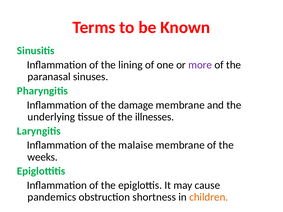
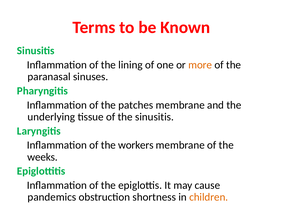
more colour: purple -> orange (200, 65)
damage: damage -> patches (136, 105)
the illnesses: illnesses -> sinusitis (154, 117)
malaise: malaise -> workers (136, 145)
